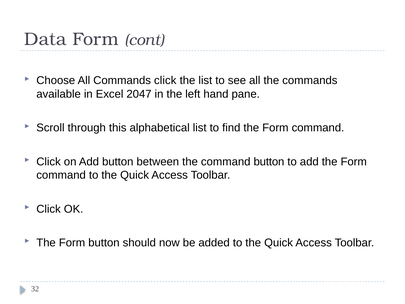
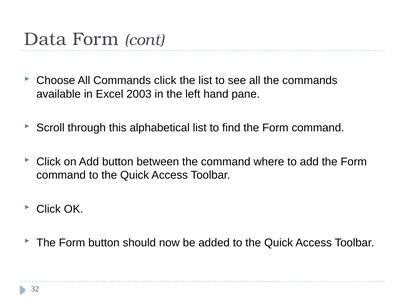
2047: 2047 -> 2003 (139, 94)
command button: button -> where (269, 162)
